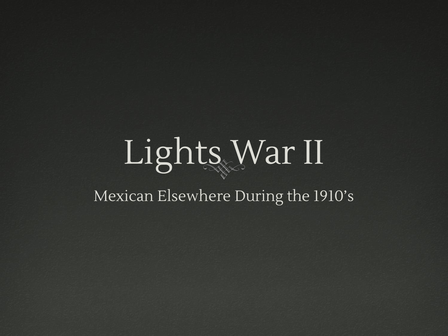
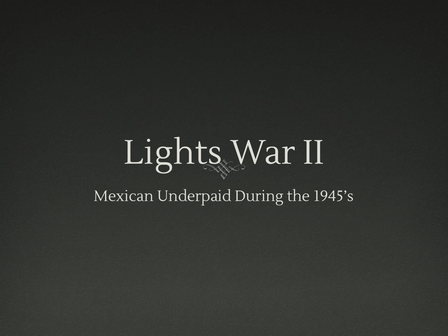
Elsewhere: Elsewhere -> Underpaid (194, 196)
1910’s: 1910’s -> 1945’s (334, 196)
